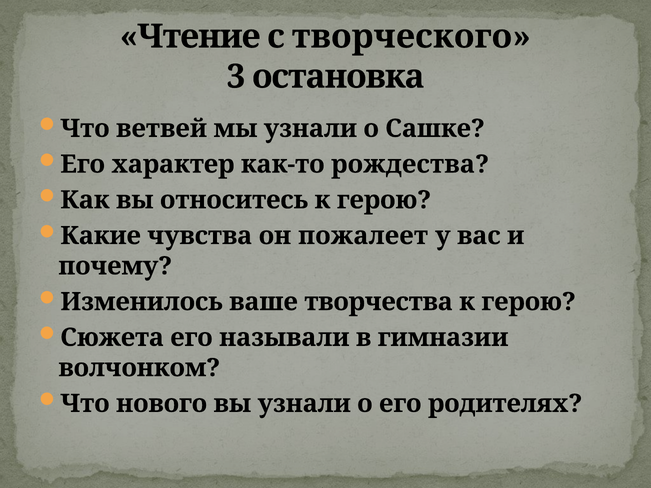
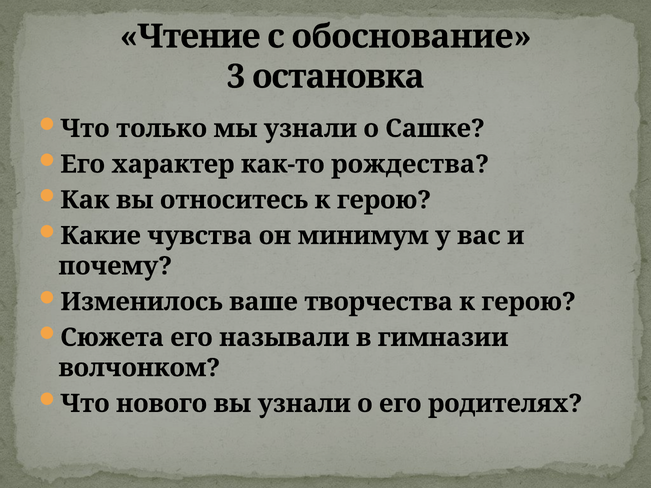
творческого: творческого -> обоснование (412, 37)
ветвей: ветвей -> только (162, 129)
пожалеет: пожалеет -> минимум (363, 236)
